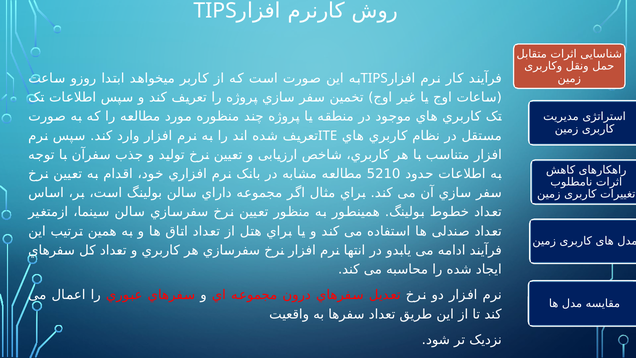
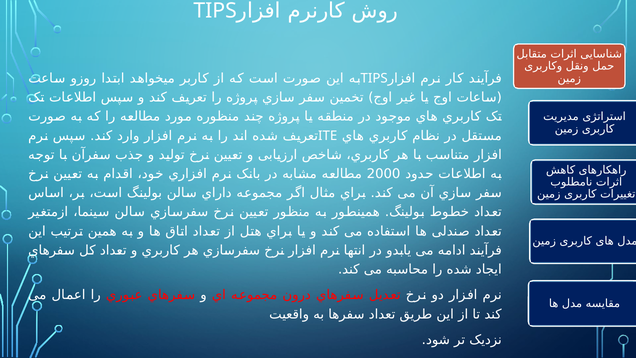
5210: 5210 -> 2000 (384, 174)
